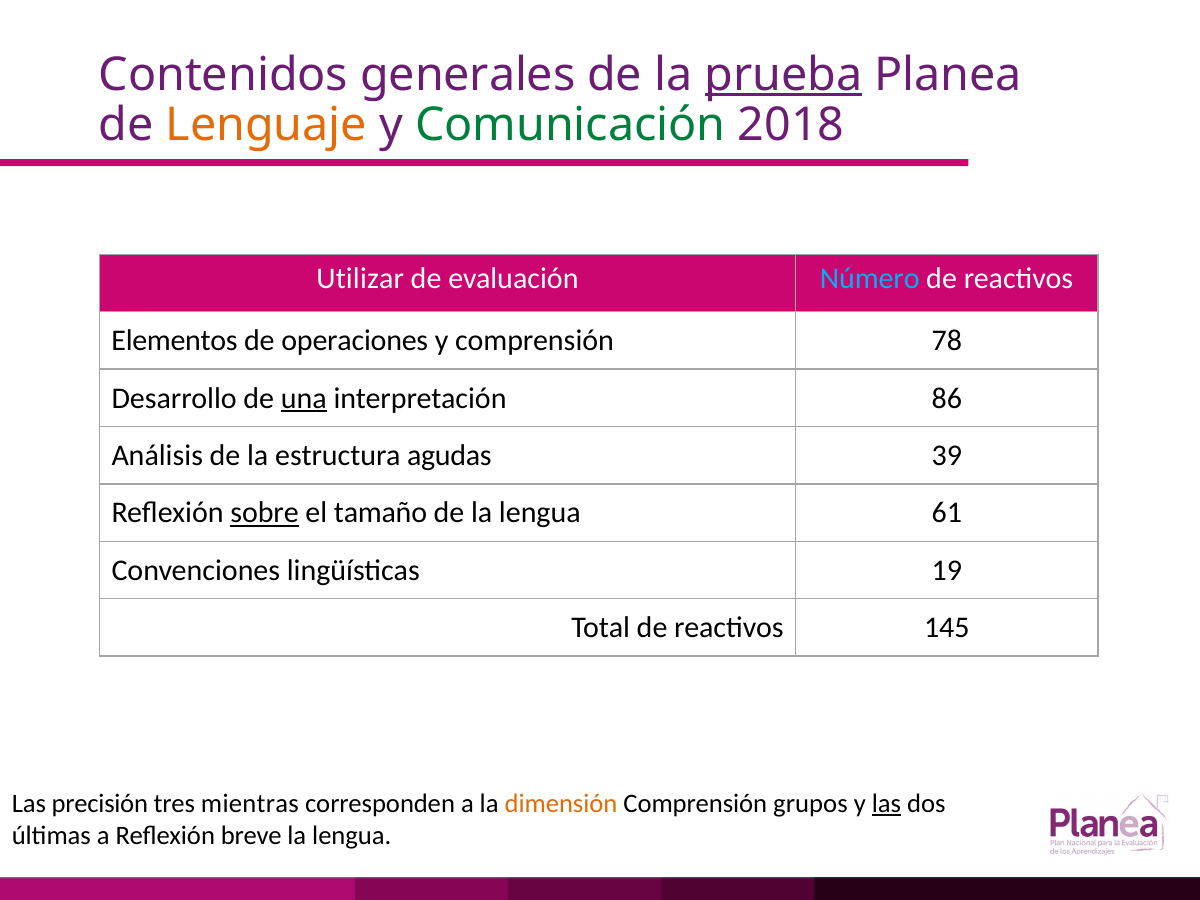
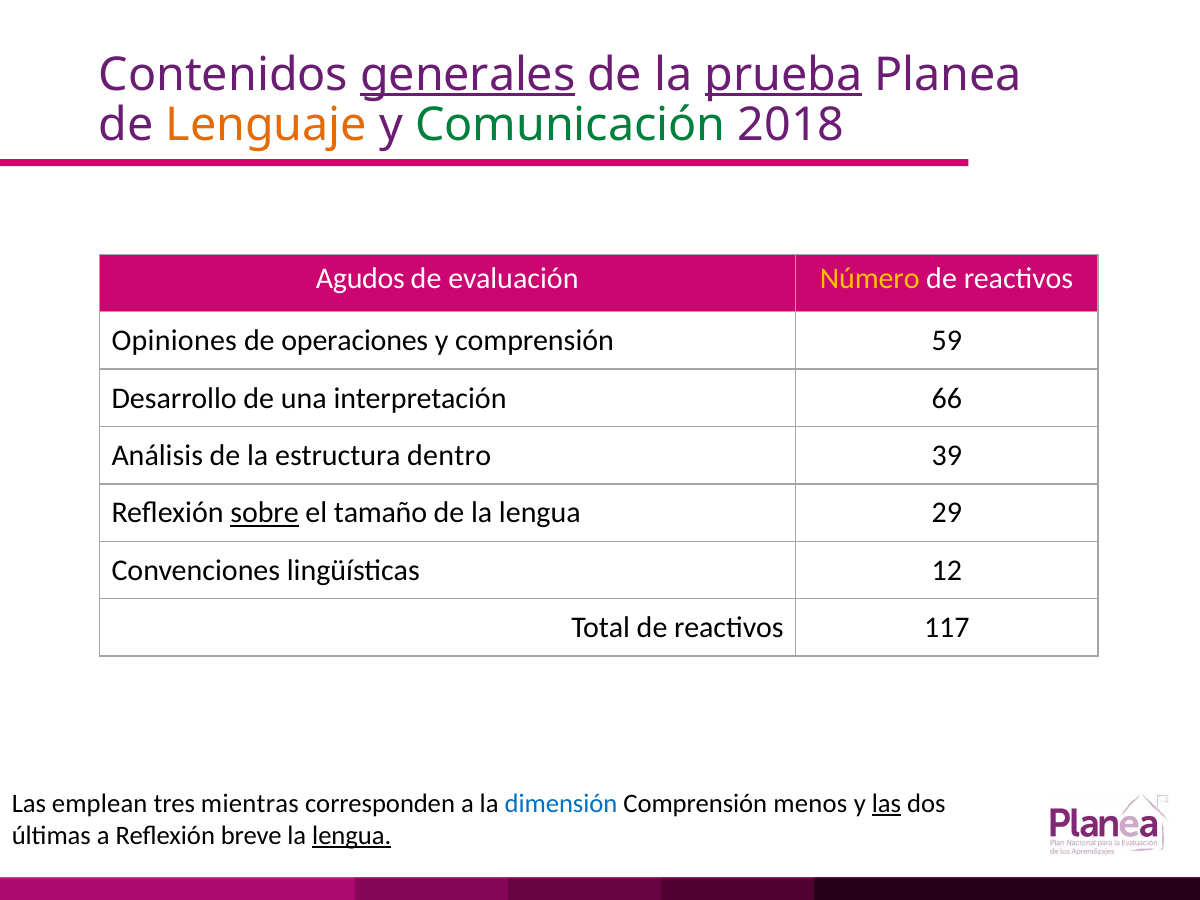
generales underline: none -> present (468, 75)
Utilizar: Utilizar -> Agudos (360, 279)
Número colour: light blue -> yellow (870, 279)
Elementos: Elementos -> Opiniones (174, 341)
78: 78 -> 59 (947, 341)
una underline: present -> none (304, 398)
86: 86 -> 66 (947, 398)
agudas: agudas -> dentro (449, 456)
61: 61 -> 29 (947, 513)
19: 19 -> 12 (947, 570)
145: 145 -> 117 (947, 628)
precisión: precisión -> emplean (100, 804)
dimensión colour: orange -> blue (561, 804)
grupos: grupos -> menos (810, 804)
lengua underline: none -> present (352, 836)
